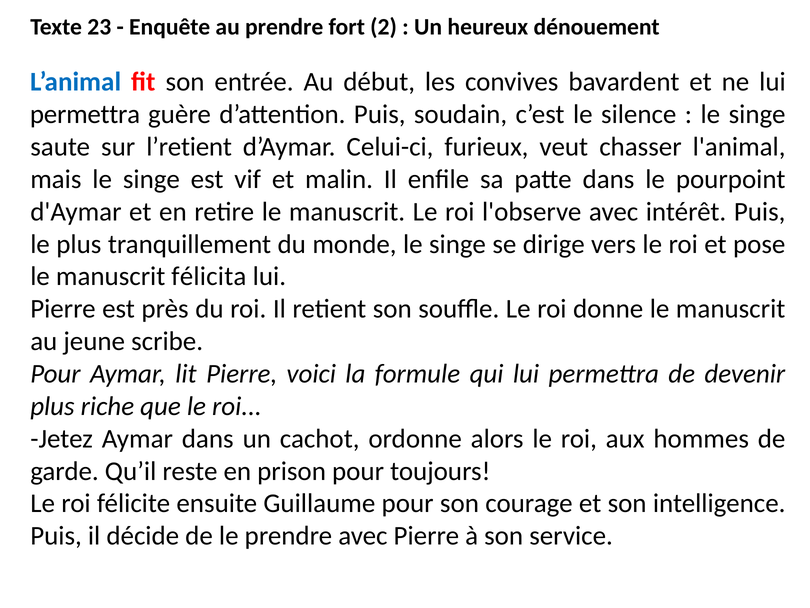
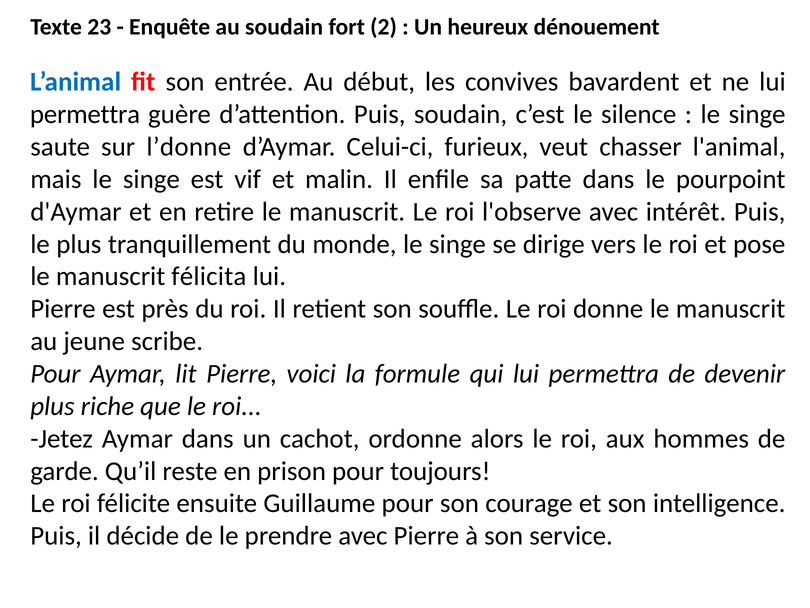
au prendre: prendre -> soudain (284, 27)
l’retient: l’retient -> l’donne (189, 147)
